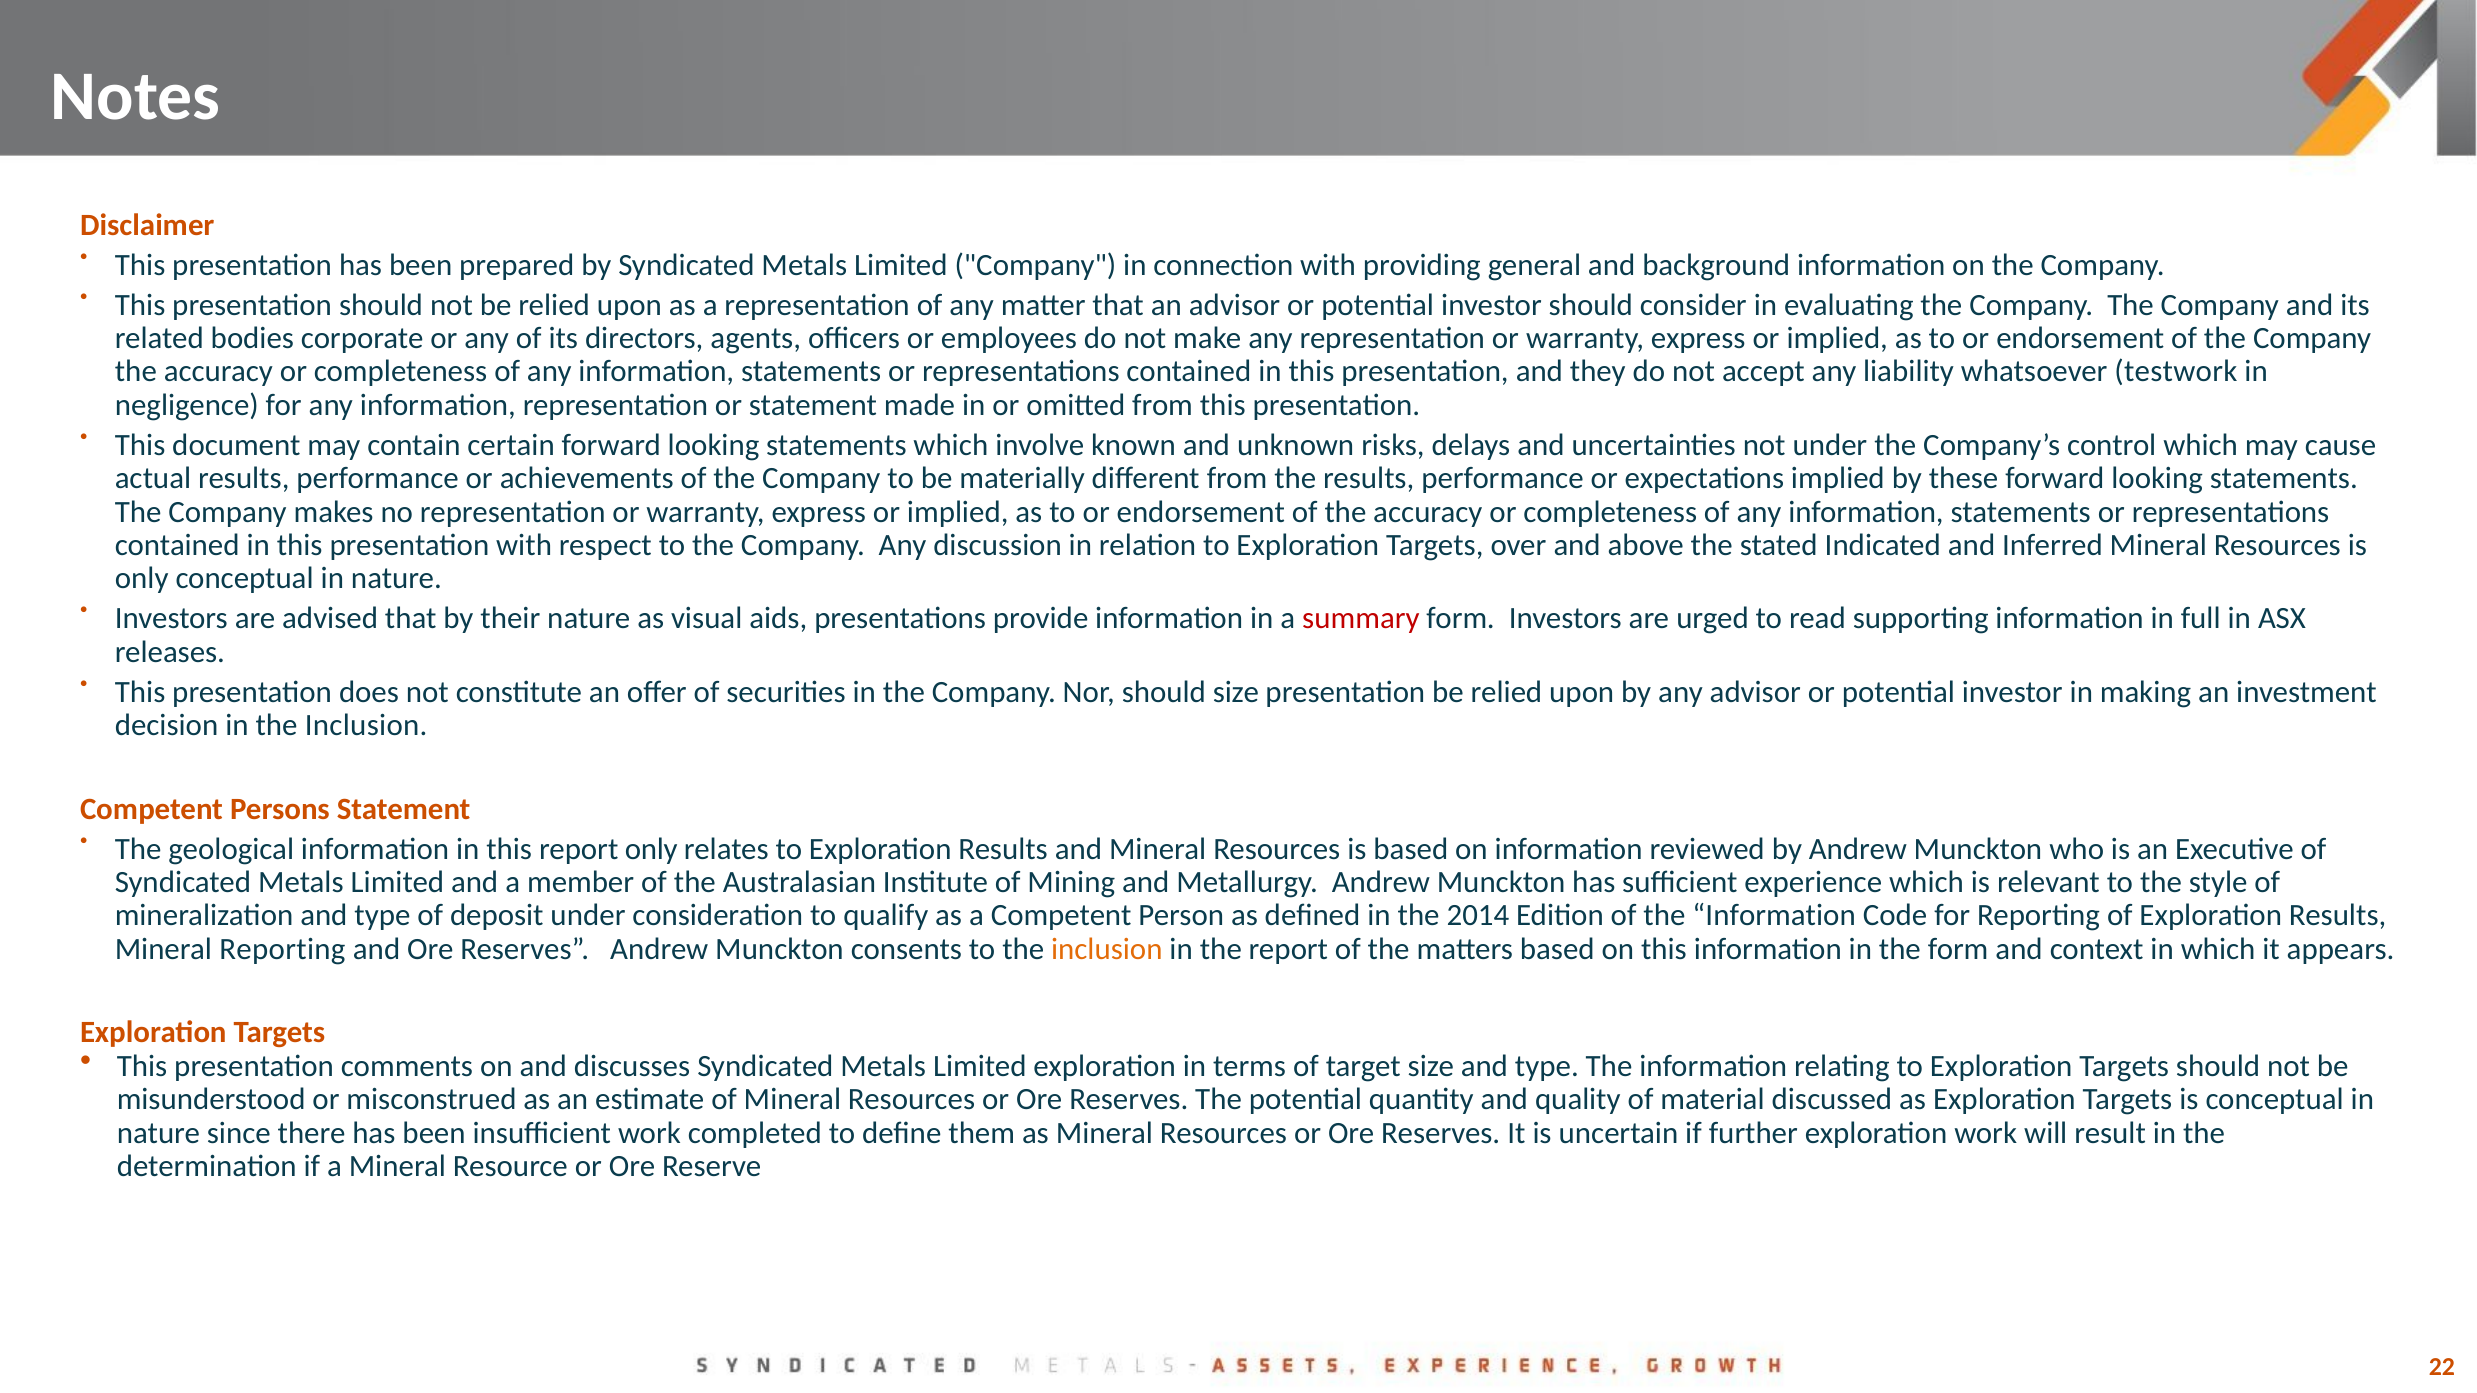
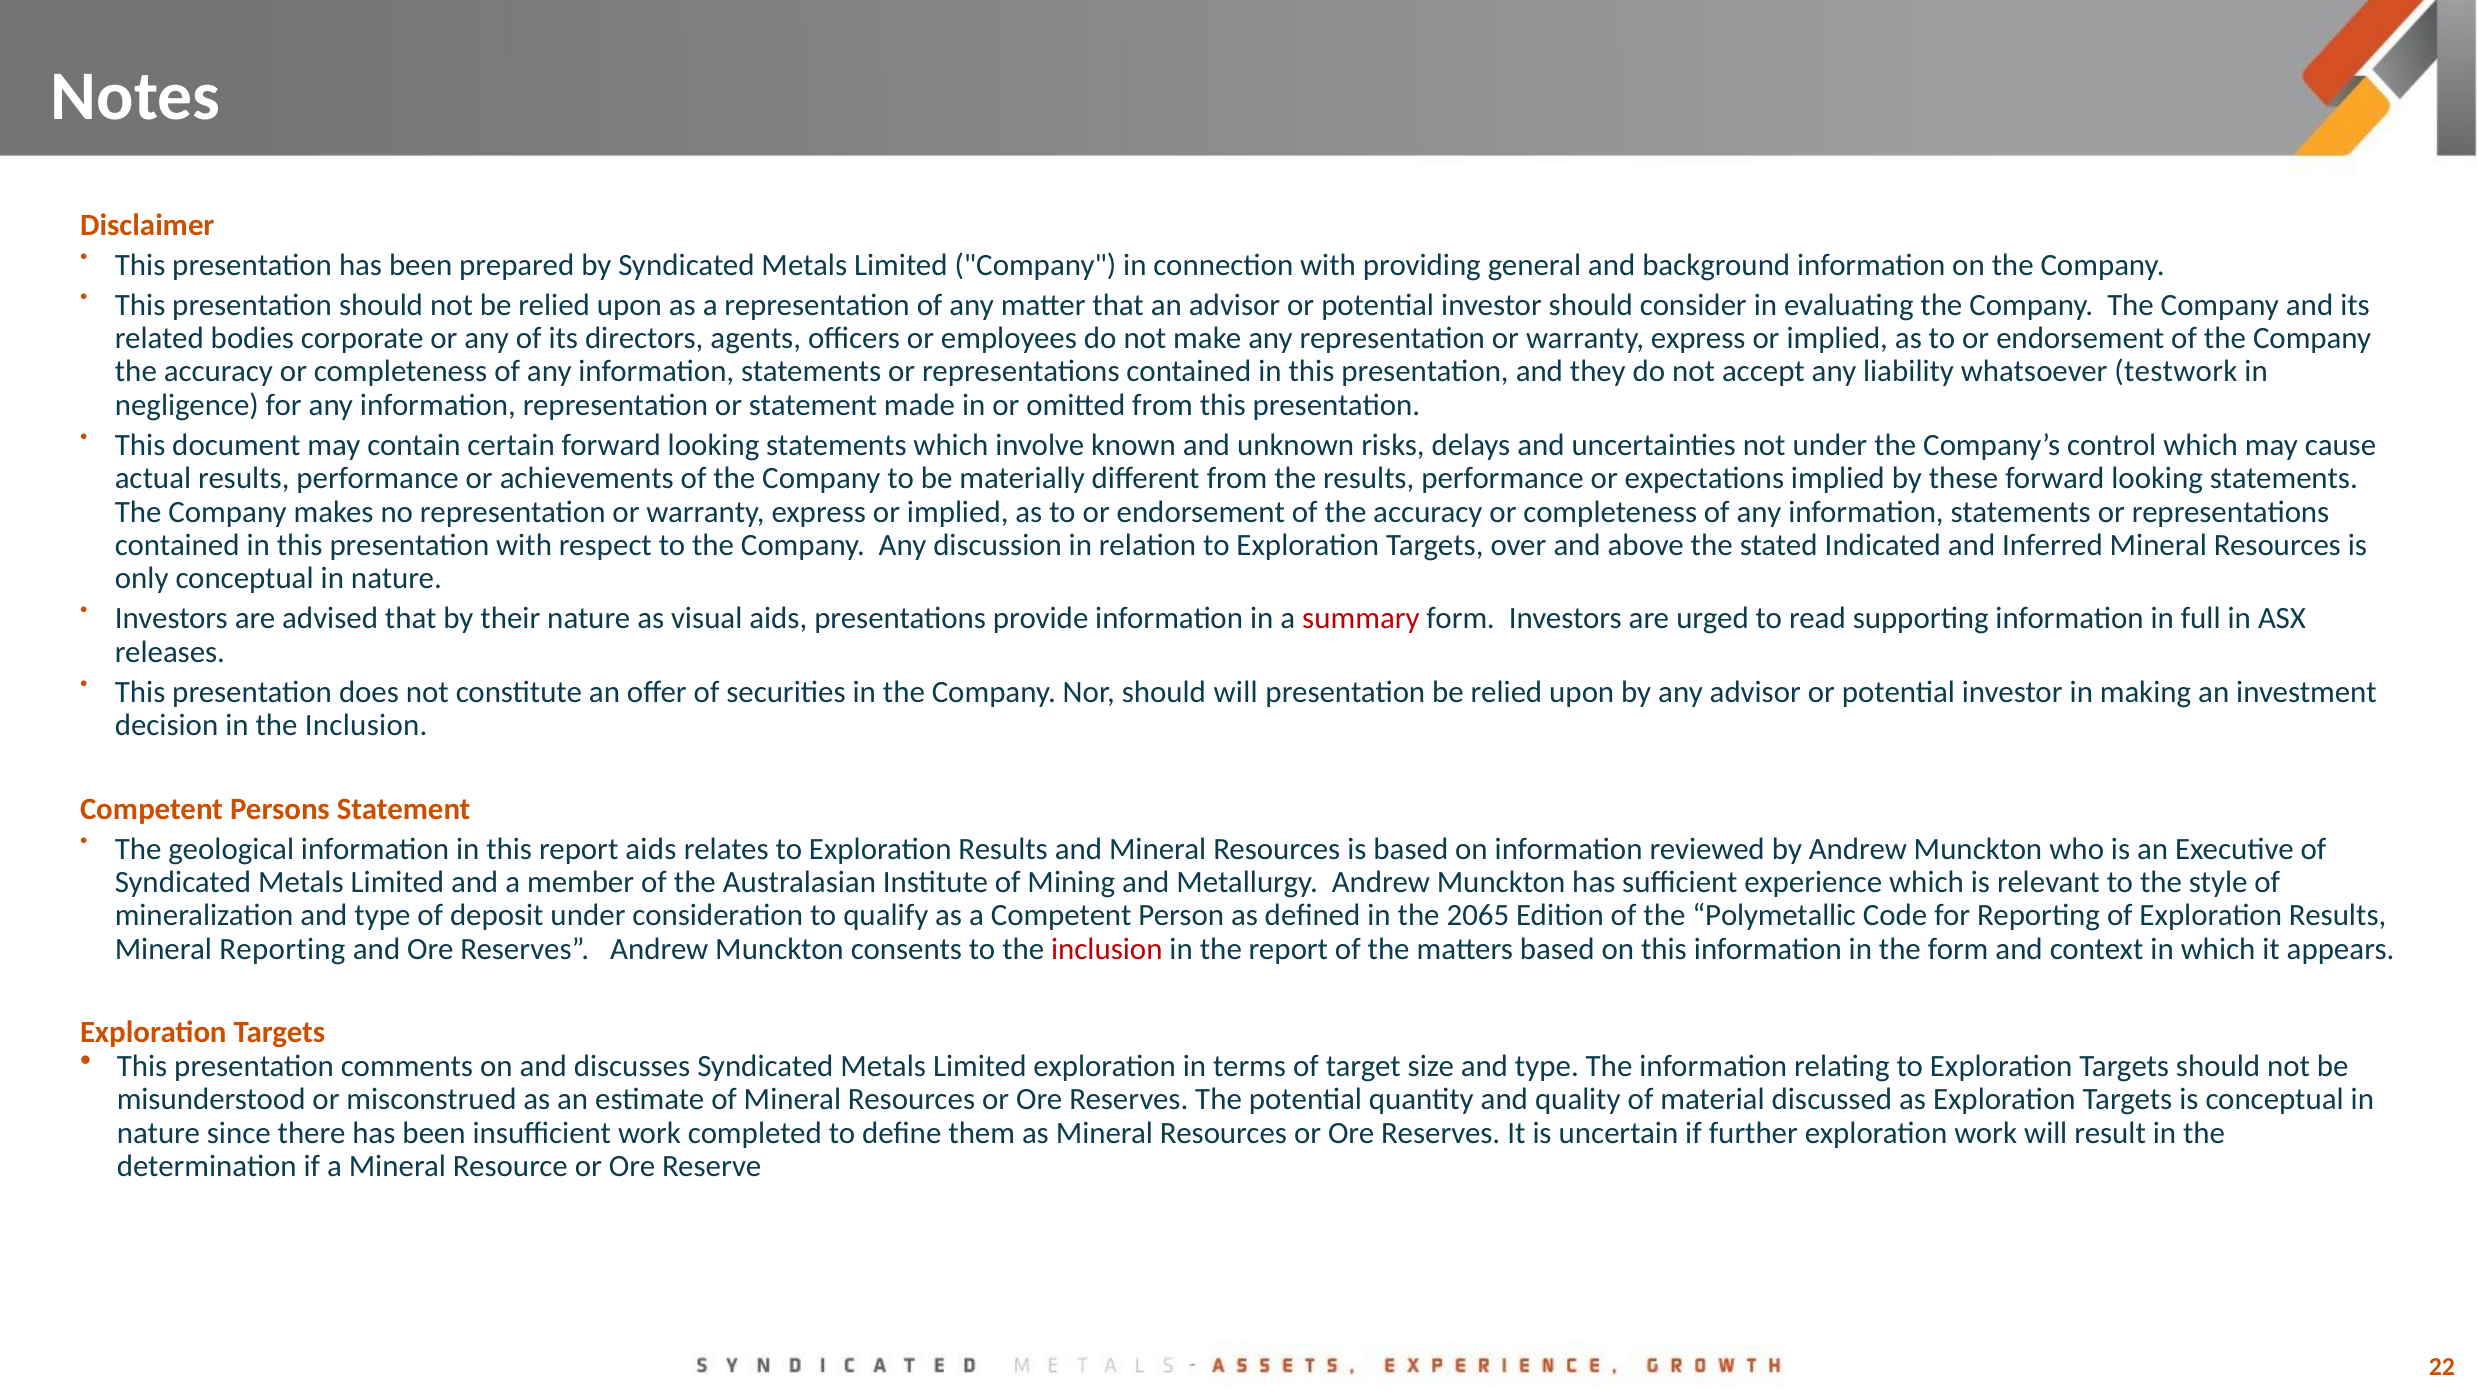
should size: size -> will (1236, 692)
report only: only -> aids (651, 849)
2014: 2014 -> 2065 (1478, 916)
of the Information: Information -> Polymetallic (1774, 916)
inclusion colour: orange -> red (1107, 949)
